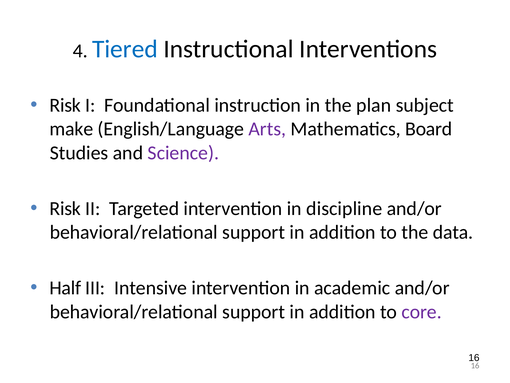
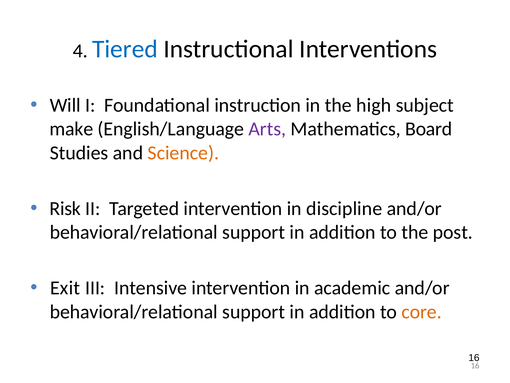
Risk: Risk -> Will (65, 105)
plan: plan -> high (374, 105)
Science colour: purple -> orange (183, 153)
data: data -> post (453, 232)
Half: Half -> Exit (65, 288)
core colour: purple -> orange (422, 312)
